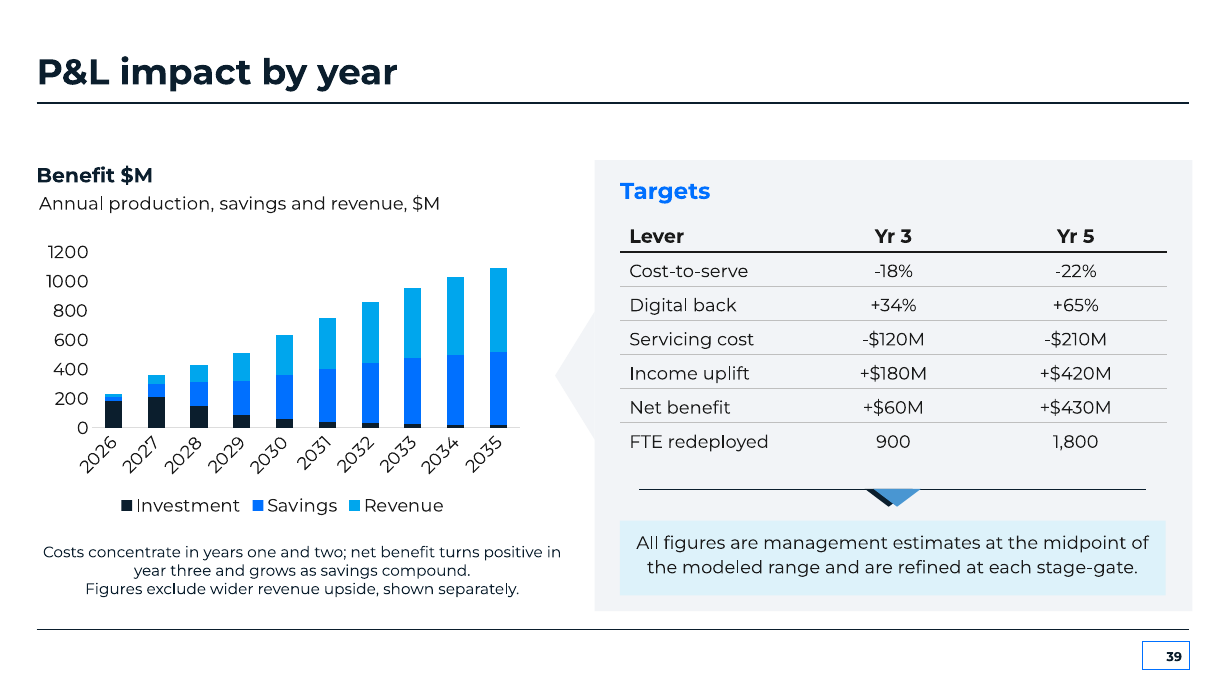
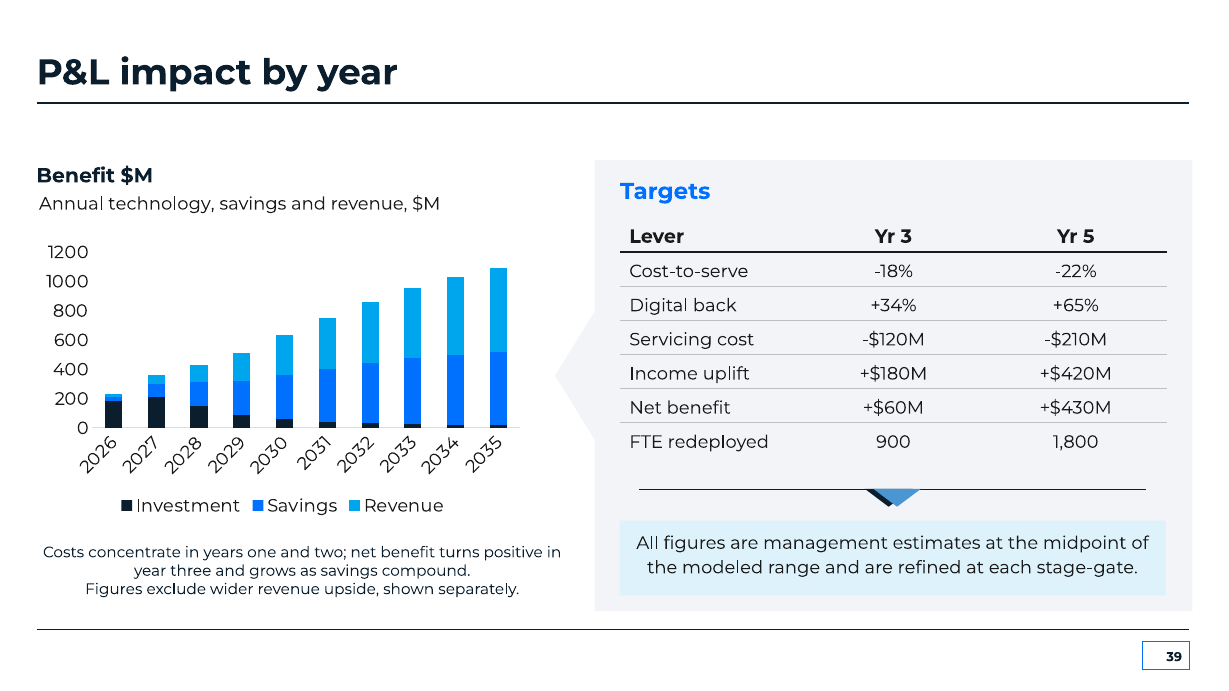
production: production -> technology (161, 204)
